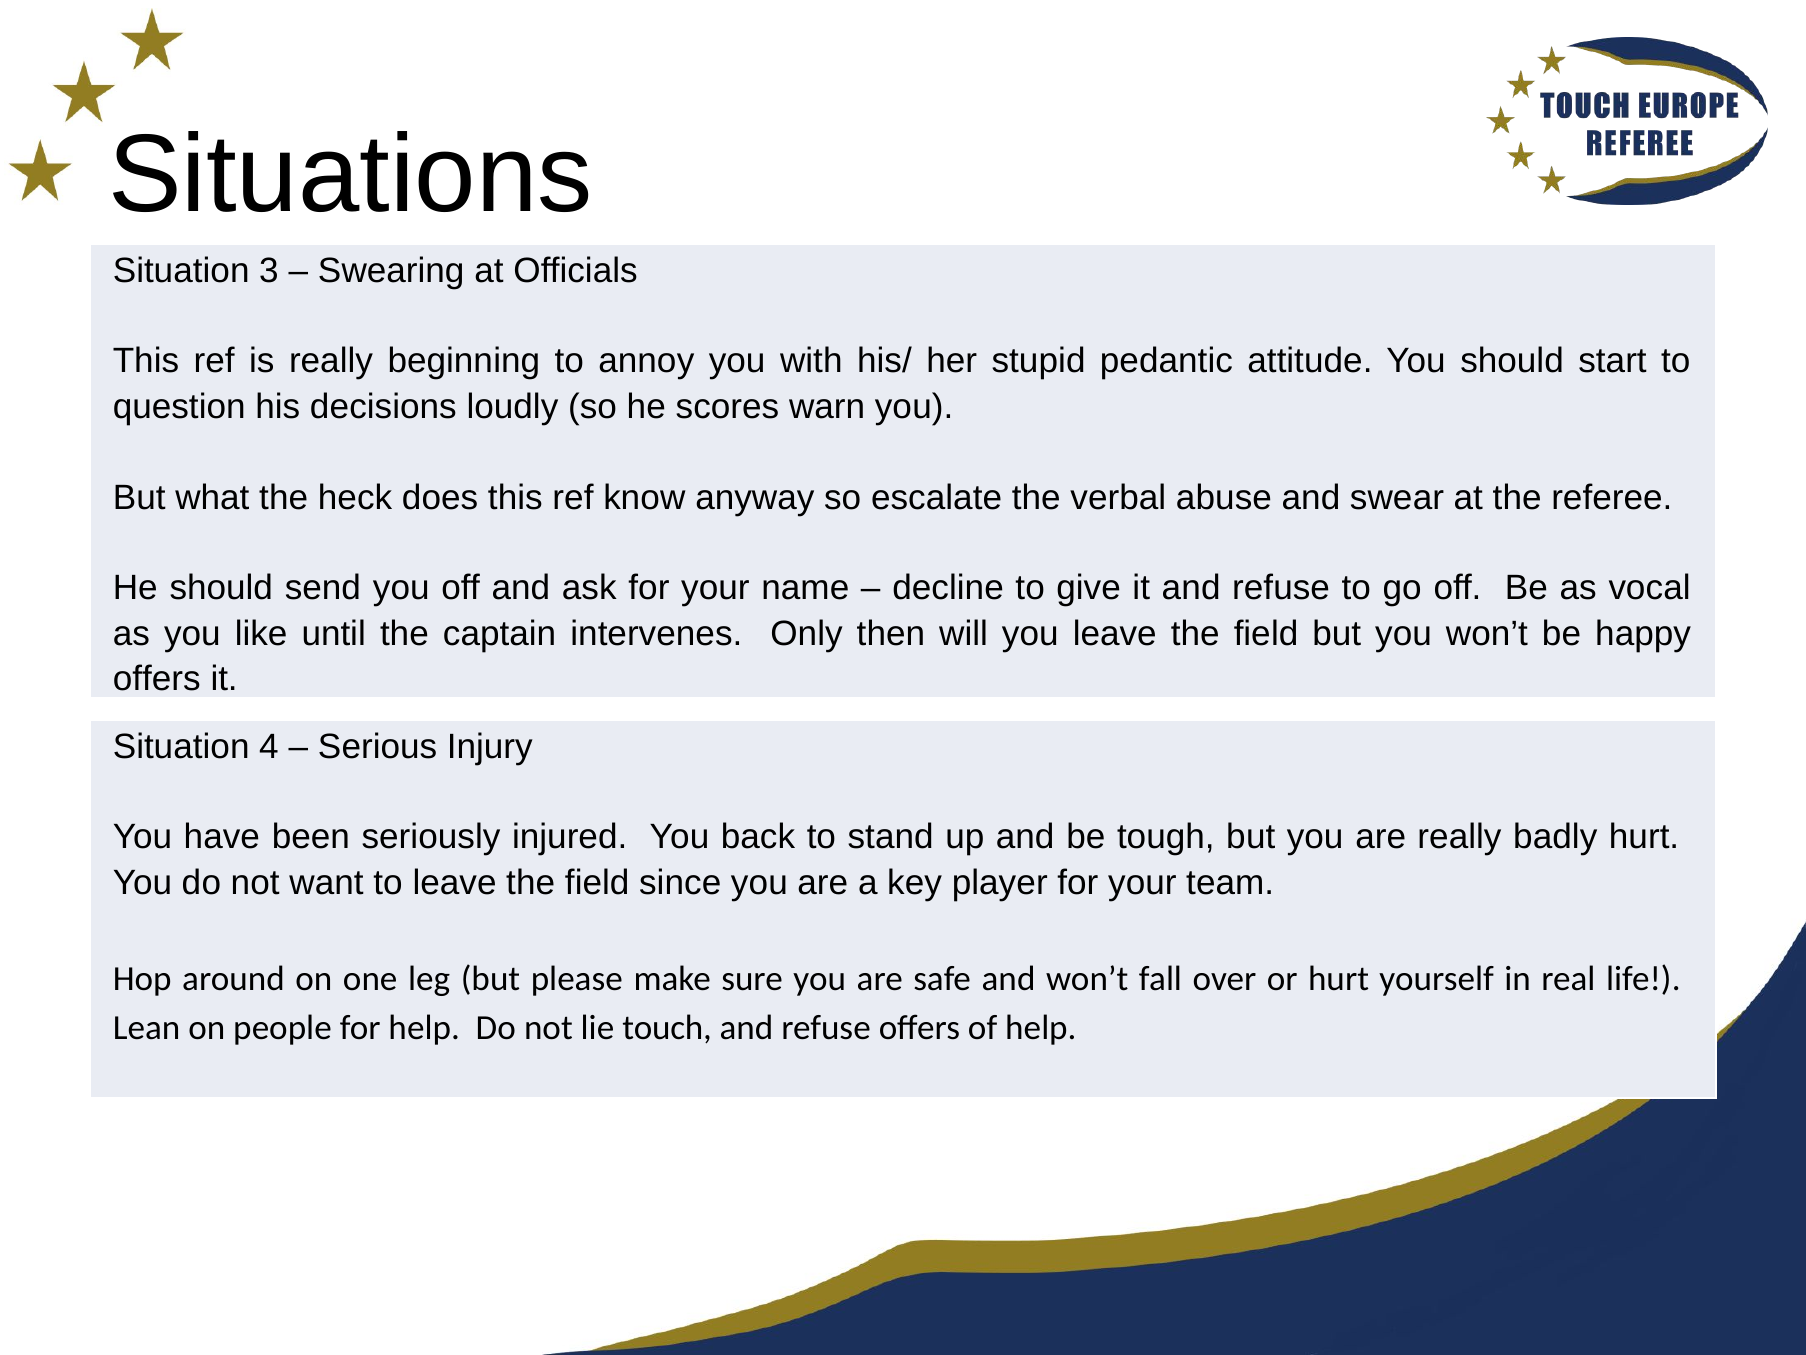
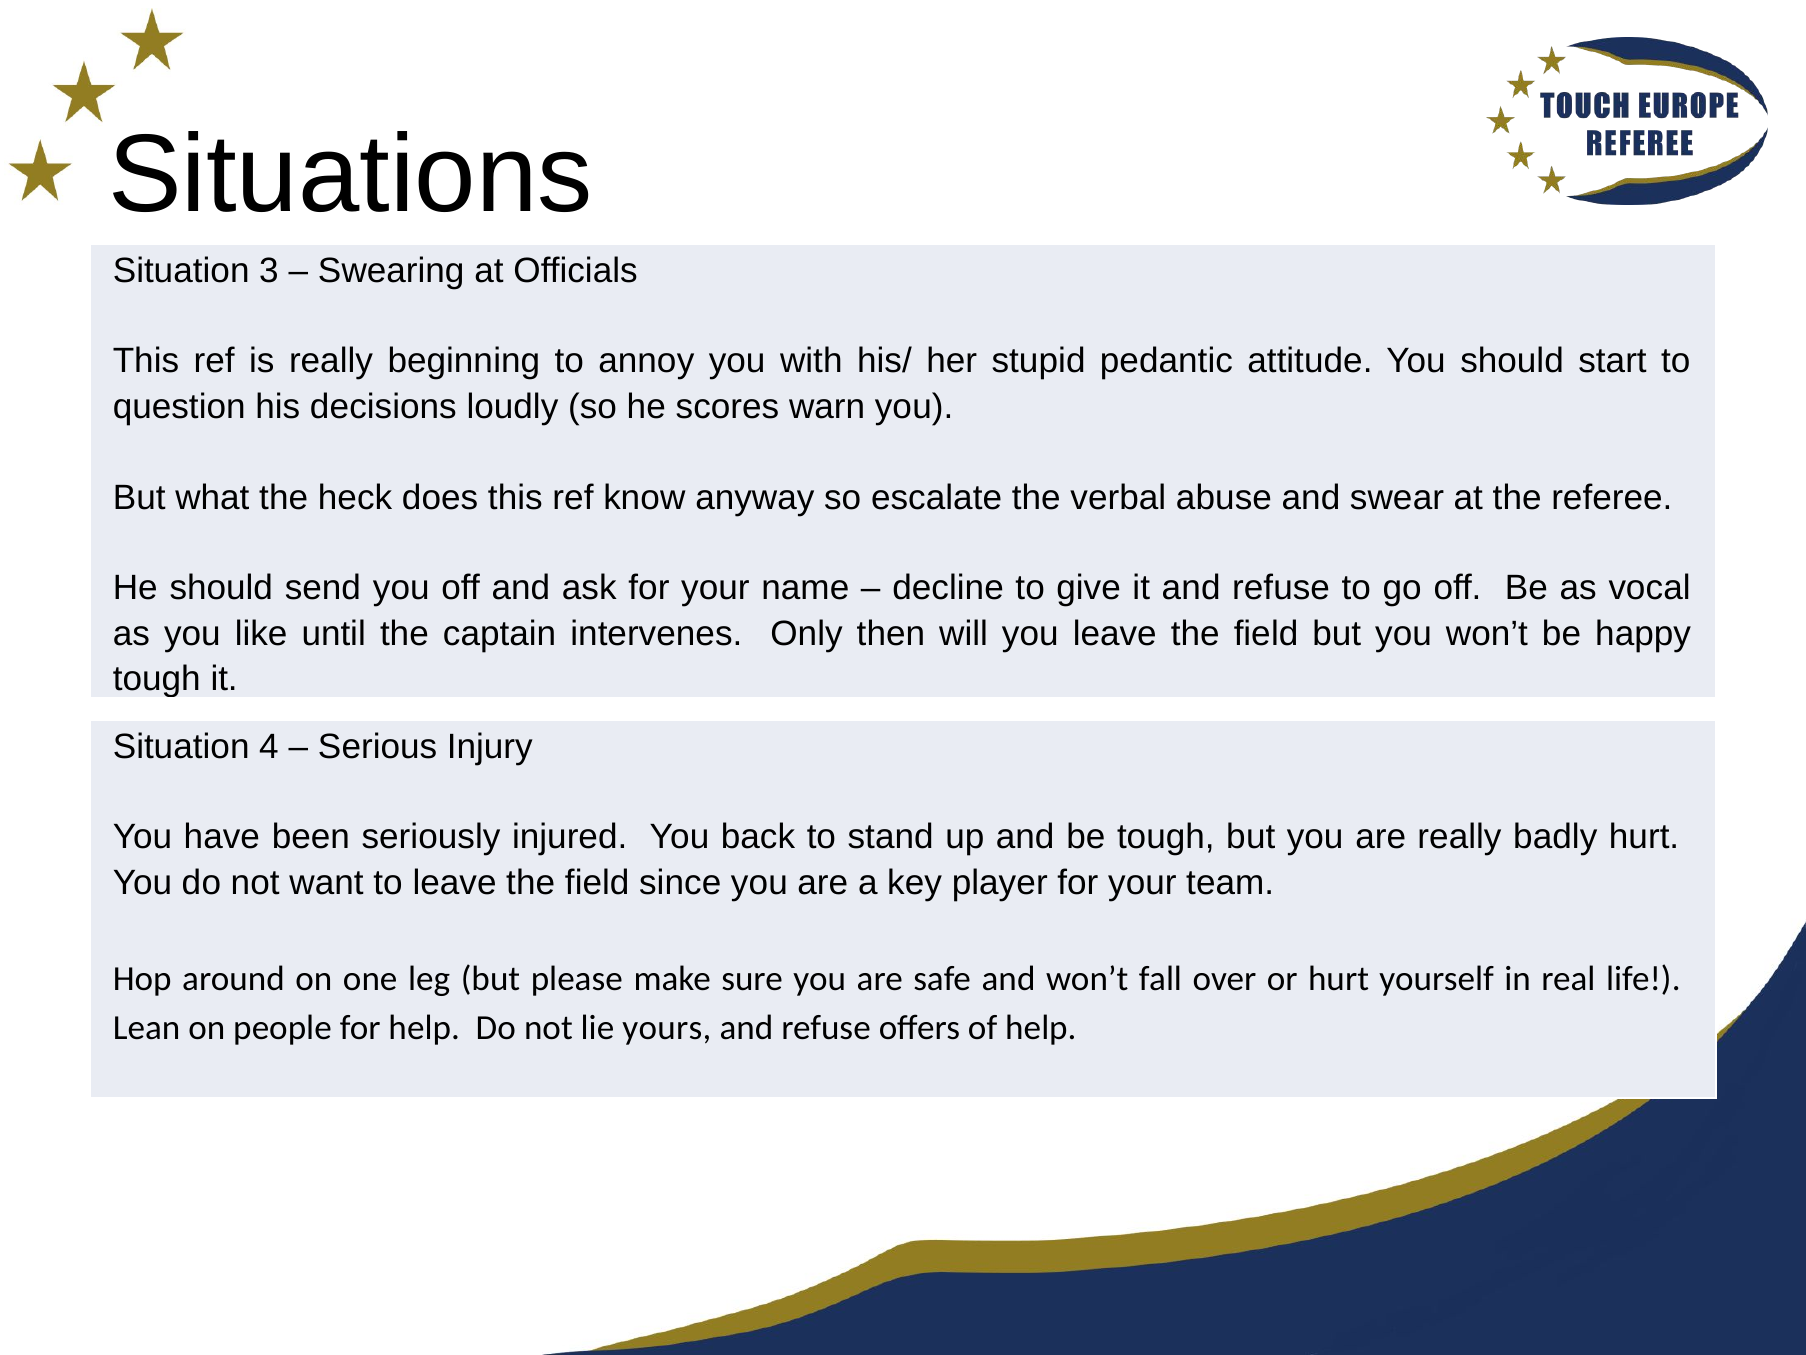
offers: offers -> tough (157, 679)
touch: touch -> yours (667, 1028)
